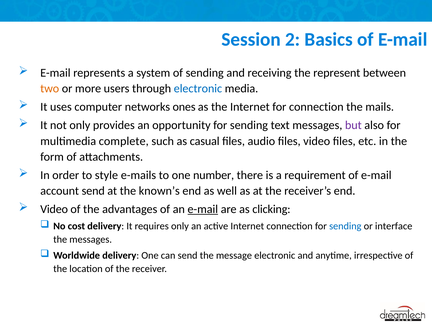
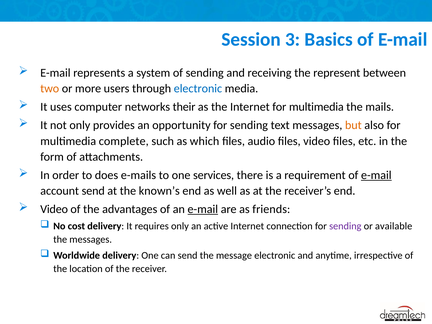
2: 2 -> 3 (293, 40)
ones: ones -> their (184, 107)
Internet for connection: connection -> multimedia (316, 107)
but colour: purple -> orange (353, 125)
casual: casual -> which (205, 141)
style: style -> does (106, 175)
number: number -> services (214, 175)
e-mail underline: none -> present (376, 175)
clicking: clicking -> friends (271, 209)
sending colour: blue -> purple (345, 226)
interface: interface -> available (394, 226)
